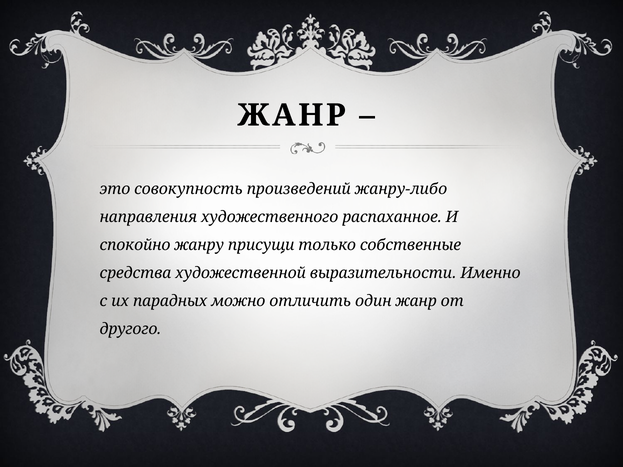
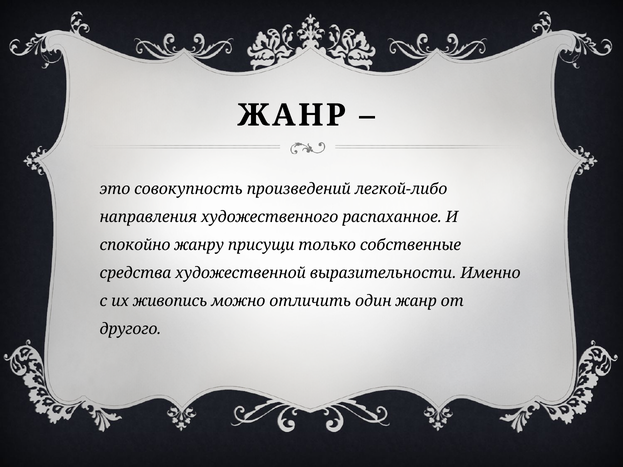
жанру-либо: жанру-либо -> легкой-либо (401, 189)
парадных: парадных -> живопись (170, 301)
